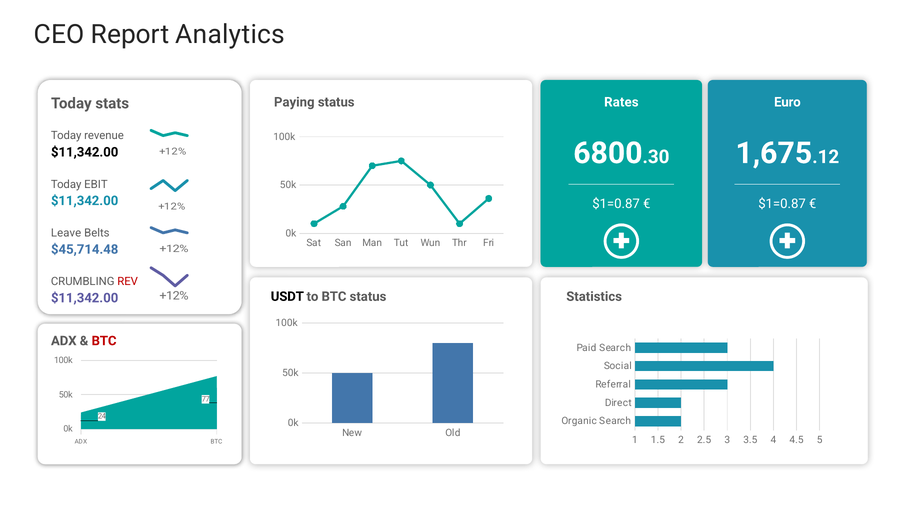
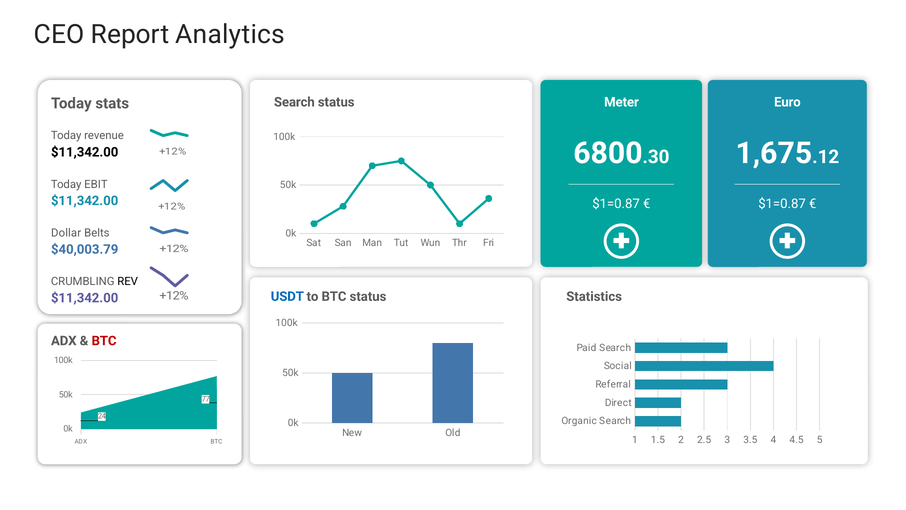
Paying: Paying -> Search (294, 102)
Rates: Rates -> Meter (621, 102)
Leave: Leave -> Dollar (66, 233)
$45,714.48: $45,714.48 -> $40,003.79 (85, 249)
REV colour: red -> black (128, 281)
USDT colour: black -> blue (287, 296)
